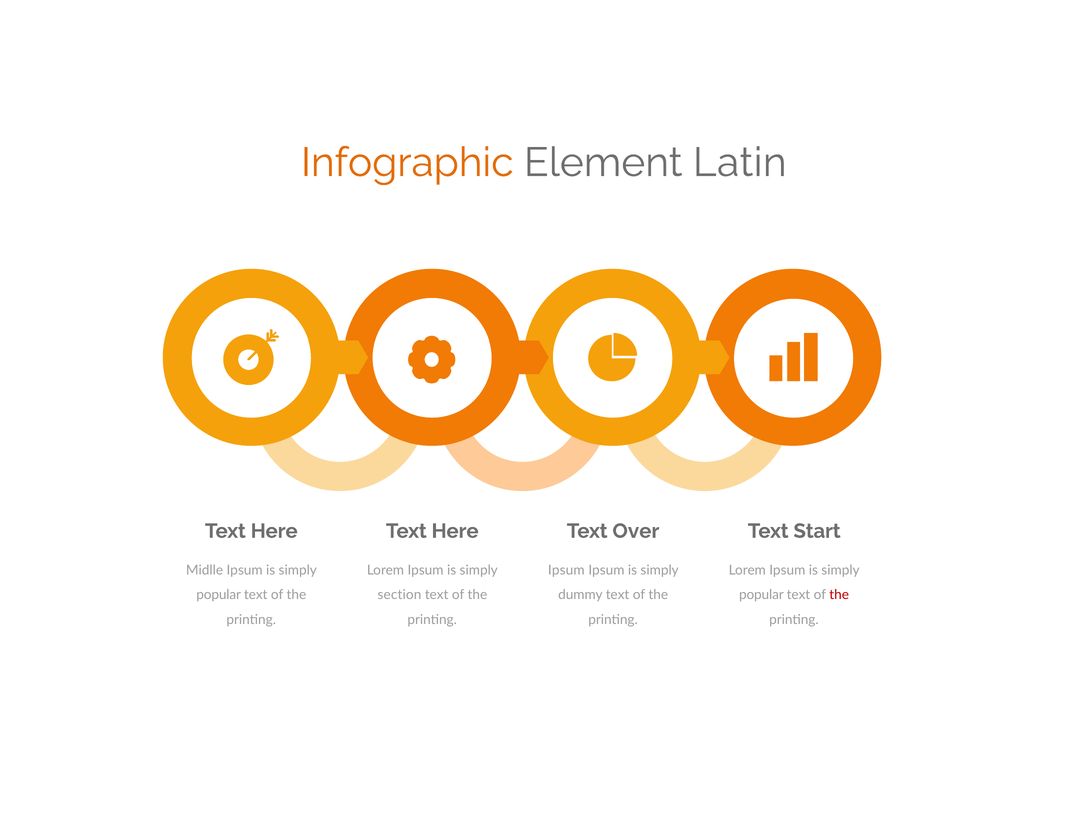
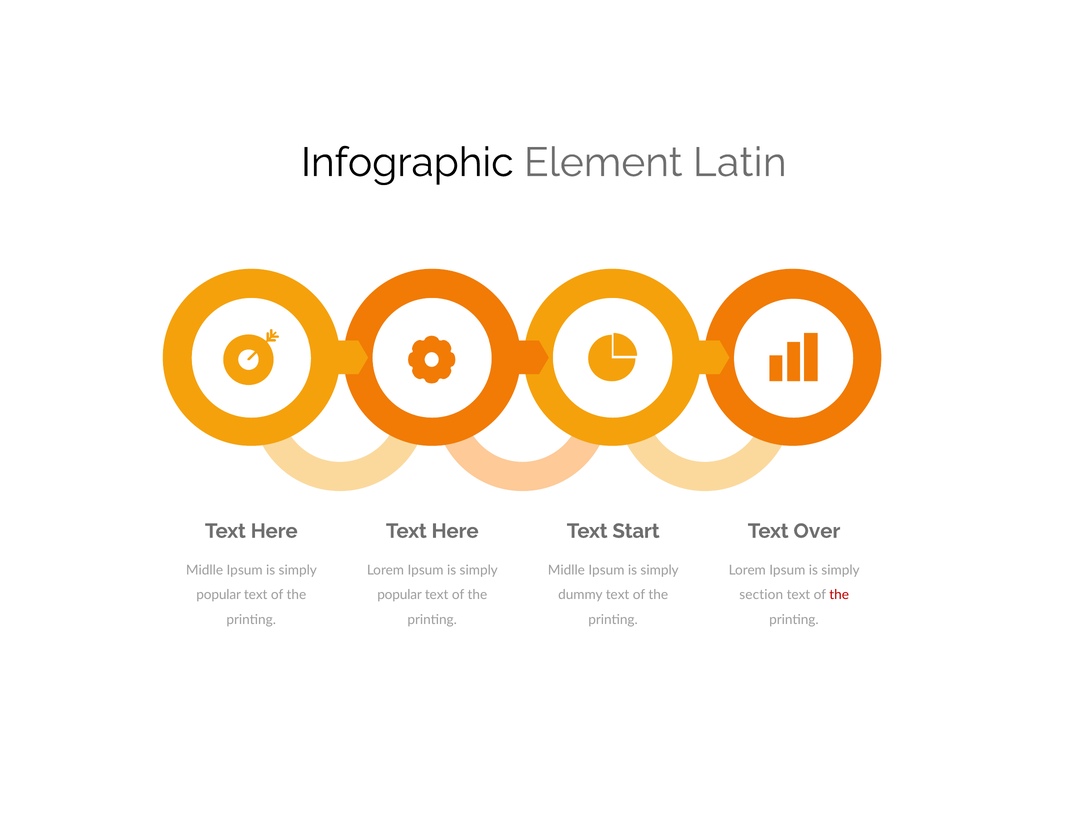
Infographic colour: orange -> black (407, 163)
Over: Over -> Start (636, 531)
Start: Start -> Over (817, 531)
Ipsum: Ipsum -> Midlle (566, 570)
section: section -> popular (400, 595)
popular: popular -> section (761, 595)
